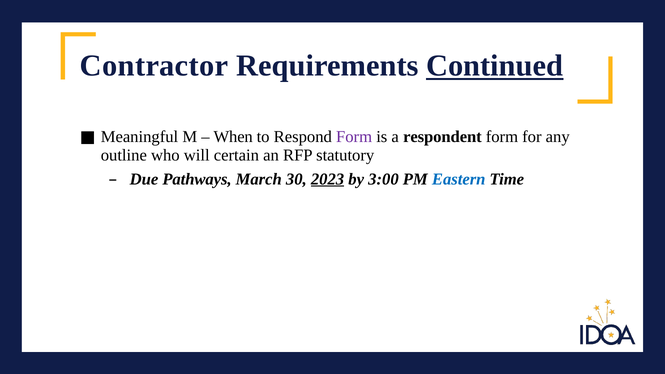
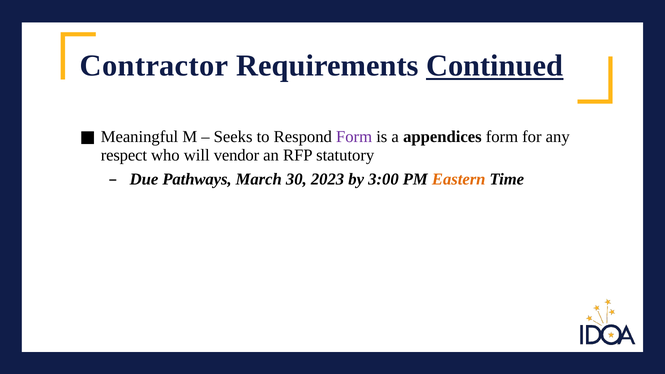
When: When -> Seeks (233, 137)
respondent: respondent -> appendices (442, 137)
outline: outline -> respect (124, 155)
certain: certain -> vendor (236, 155)
2023 underline: present -> none (328, 179)
Eastern colour: blue -> orange (459, 179)
